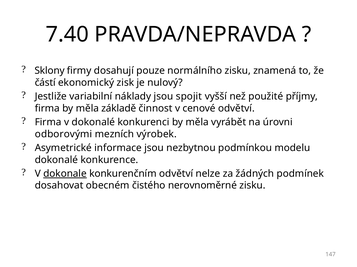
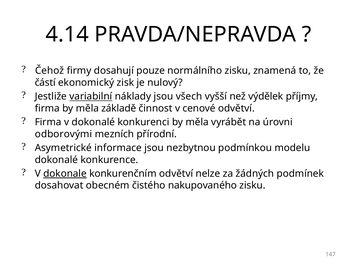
7.40: 7.40 -> 4.14 (67, 35)
Sklony: Sklony -> Čehož (50, 71)
variabilní underline: none -> present (91, 97)
spojit: spojit -> všech (189, 97)
použité: použité -> výdělek (266, 97)
výrobek: výrobek -> přírodní (157, 134)
nerovnoměrné: nerovnoměrné -> nakupovaného (202, 186)
